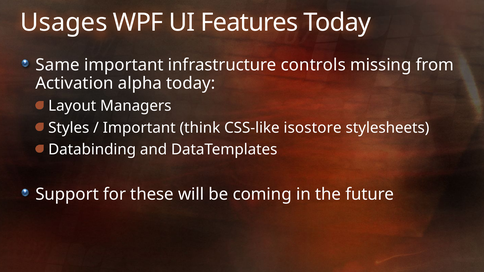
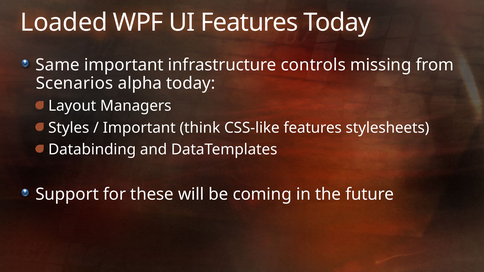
Usages: Usages -> Loaded (64, 23)
Activation: Activation -> Scenarios (74, 83)
CSS-like isostore: isostore -> features (313, 128)
